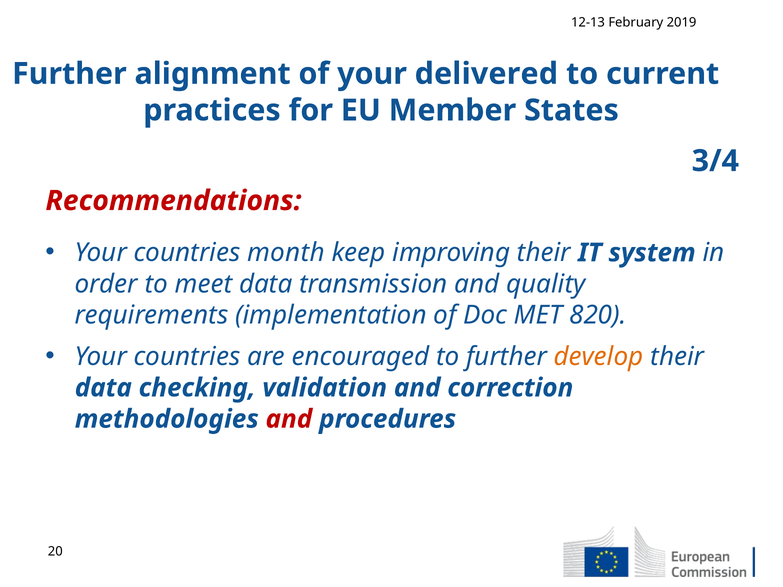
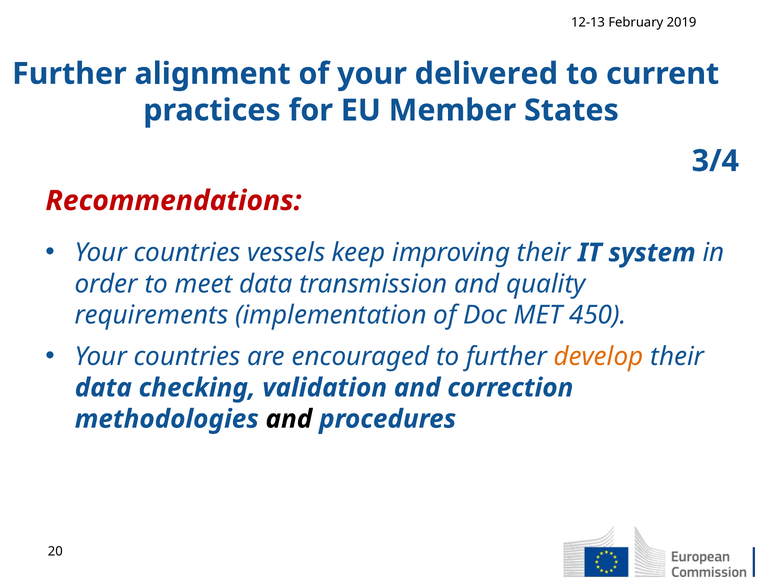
month: month -> vessels (286, 253)
820: 820 -> 450 (598, 315)
and colour: red -> black (289, 419)
